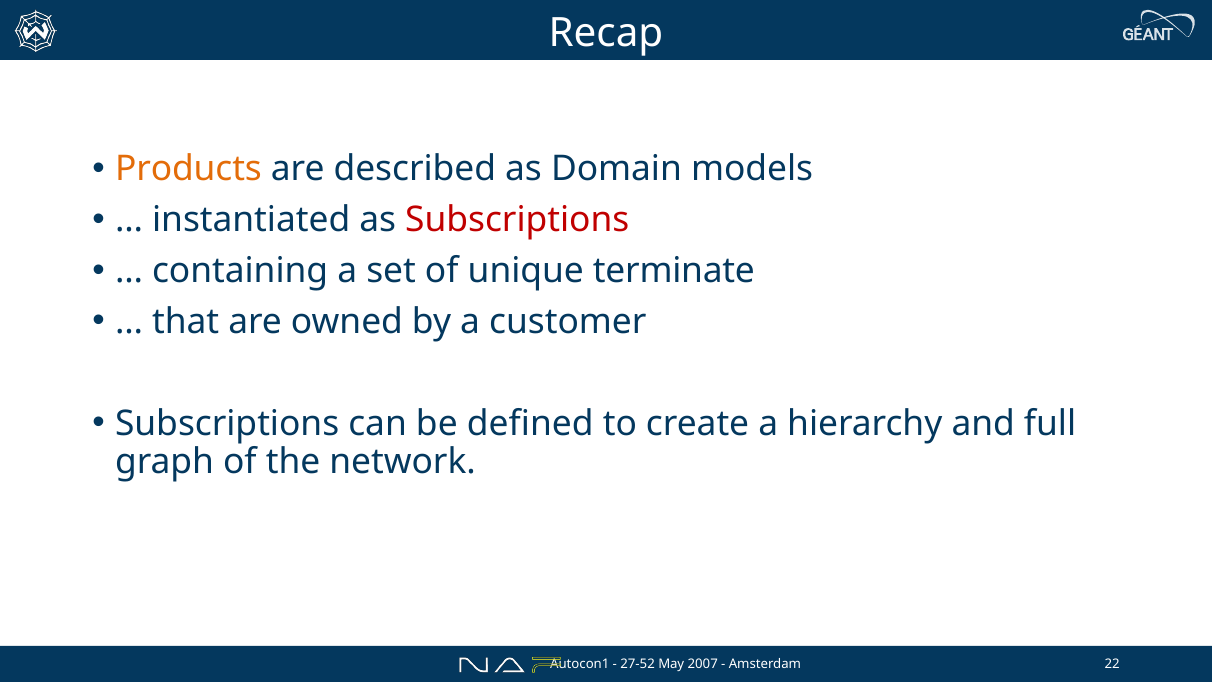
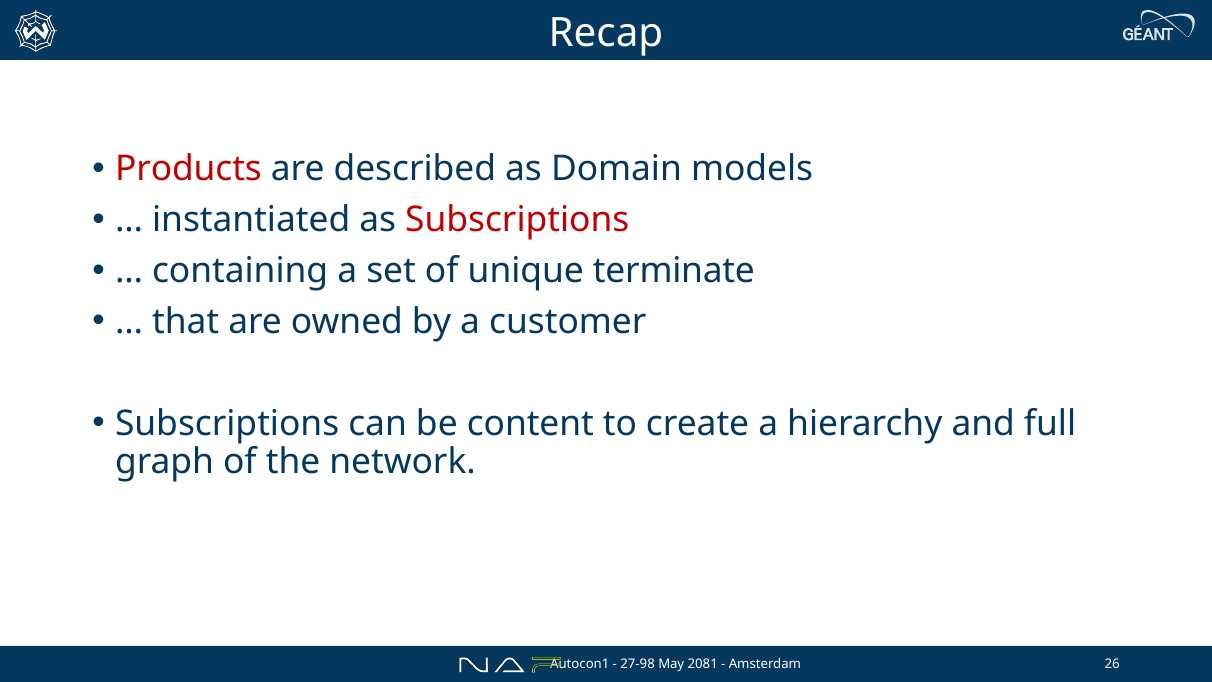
Products colour: orange -> red (189, 169)
defined: defined -> content (530, 423)
27-52: 27-52 -> 27-98 (638, 664)
2007: 2007 -> 2081 (703, 664)
22: 22 -> 26 (1112, 664)
